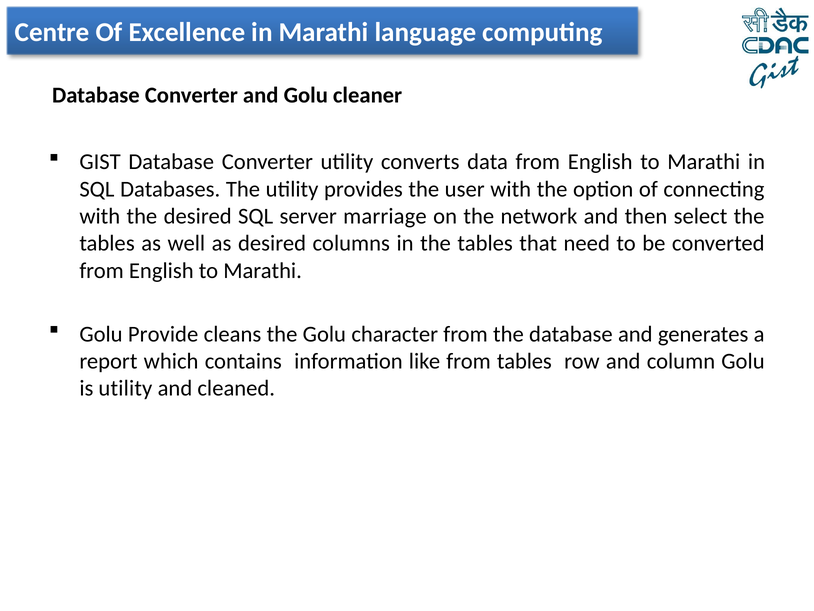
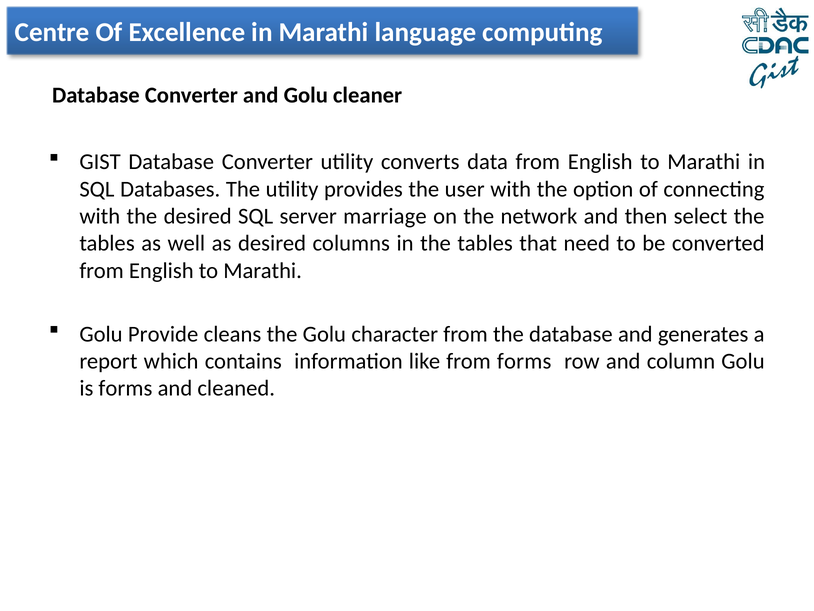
from tables: tables -> forms (524, 361)
is utility: utility -> forms (125, 388)
